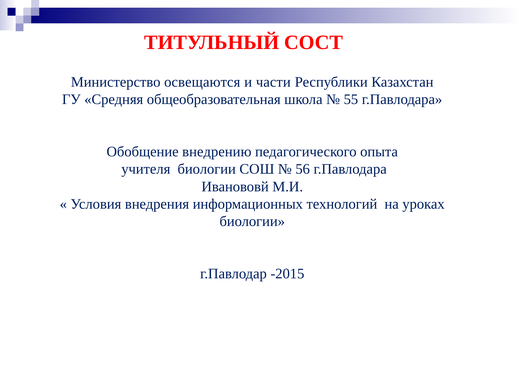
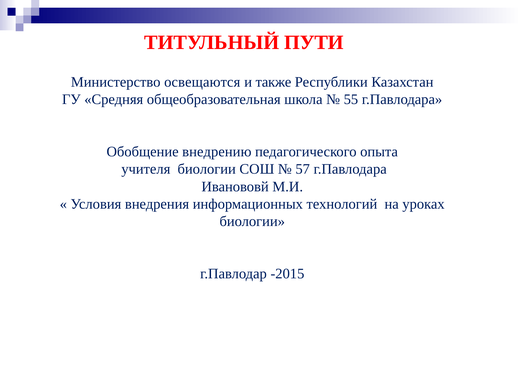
СОСТ: СОСТ -> ПУТИ (314, 42)
части: части -> также (273, 82)
56: 56 -> 57 (303, 169)
